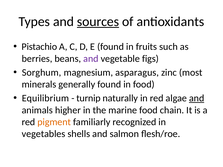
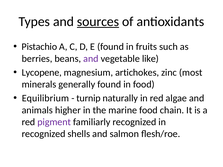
figs: figs -> like (150, 59)
Sorghum: Sorghum -> Lycopene (42, 73)
asparagus: asparagus -> artichokes (137, 73)
and underline: present -> none (197, 98)
pigment colour: orange -> purple (54, 122)
vegetables: vegetables -> recognized (44, 134)
